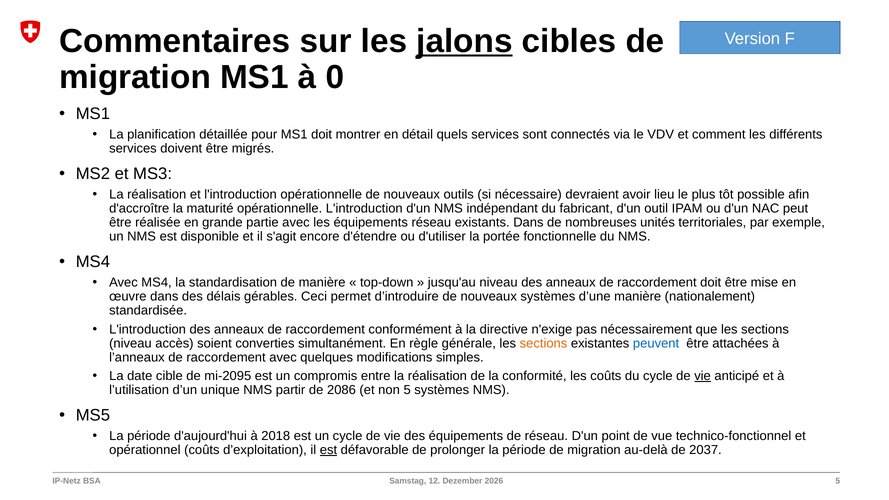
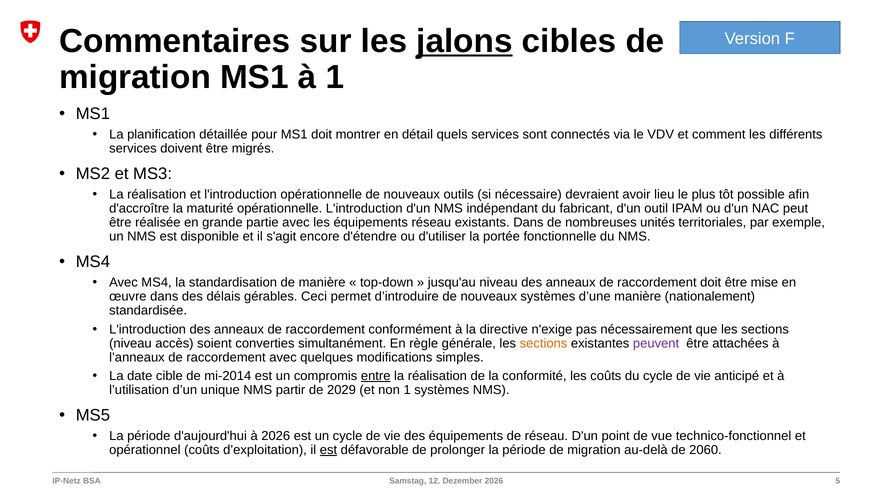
à 0: 0 -> 1 (335, 77)
peuvent colour: blue -> purple (656, 343)
mi-2095: mi-2095 -> mi-2014 (228, 376)
entre underline: none -> present (376, 376)
vie underline: present -> none (703, 376)
2086: 2086 -> 2029 (341, 390)
non 5: 5 -> 1 (407, 390)
à 2018: 2018 -> 2026 (276, 436)
2037: 2037 -> 2060 (705, 450)
